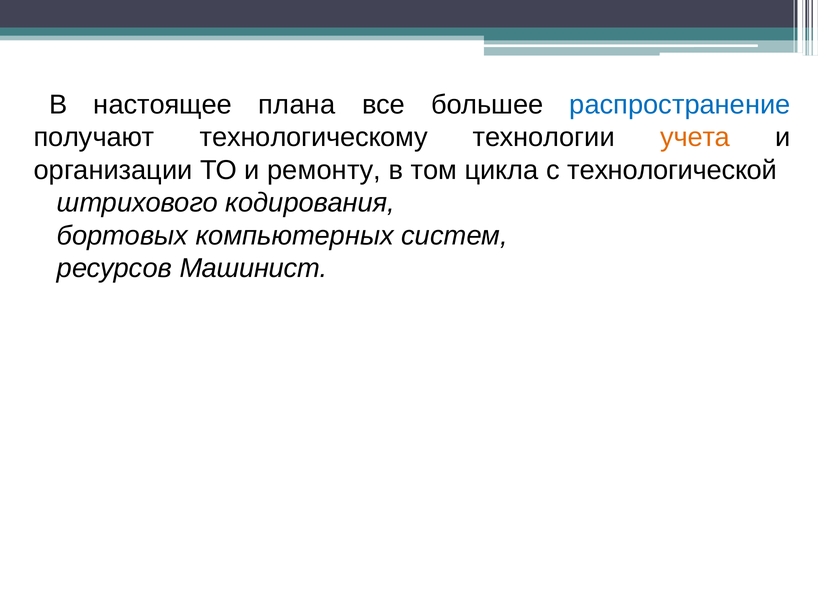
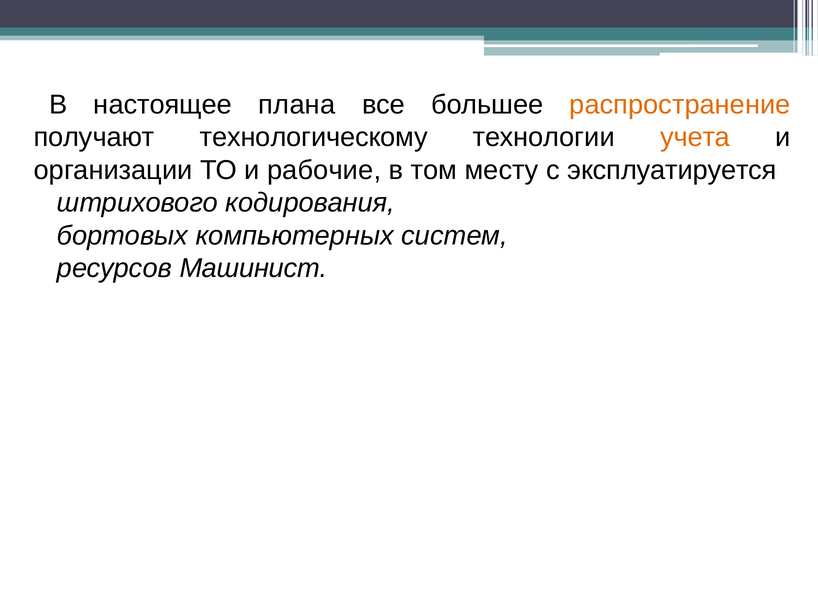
распространение colour: blue -> orange (680, 104)
ремонту: ремонту -> рабочие (324, 170)
цикла: цикла -> месту (501, 170)
технологической: технологической -> эксплуатируется (672, 170)
